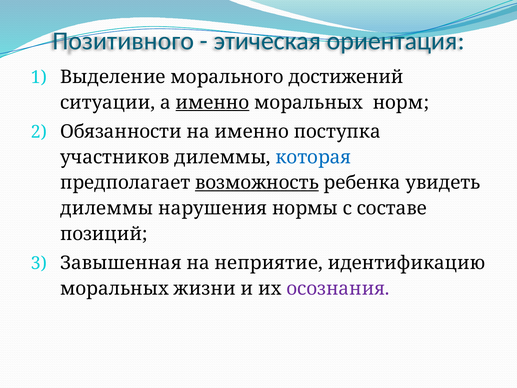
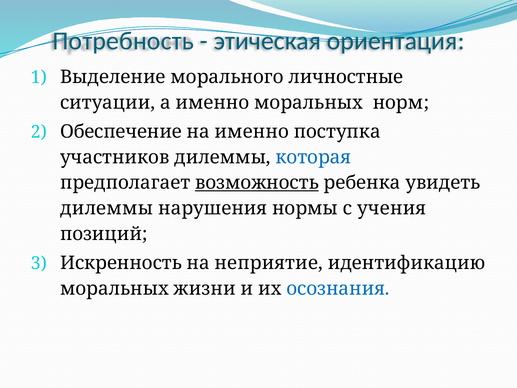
Позитивного: Позитивного -> Потребность (123, 41)
достижений: достижений -> личностные (346, 77)
именно underline: present -> none (212, 102)
Обязанности: Обязанности -> Обеспечение (121, 132)
составе: составе -> учения (392, 208)
Завышенная: Завышенная -> Искренность (121, 263)
осознания colour: purple -> blue (338, 288)
